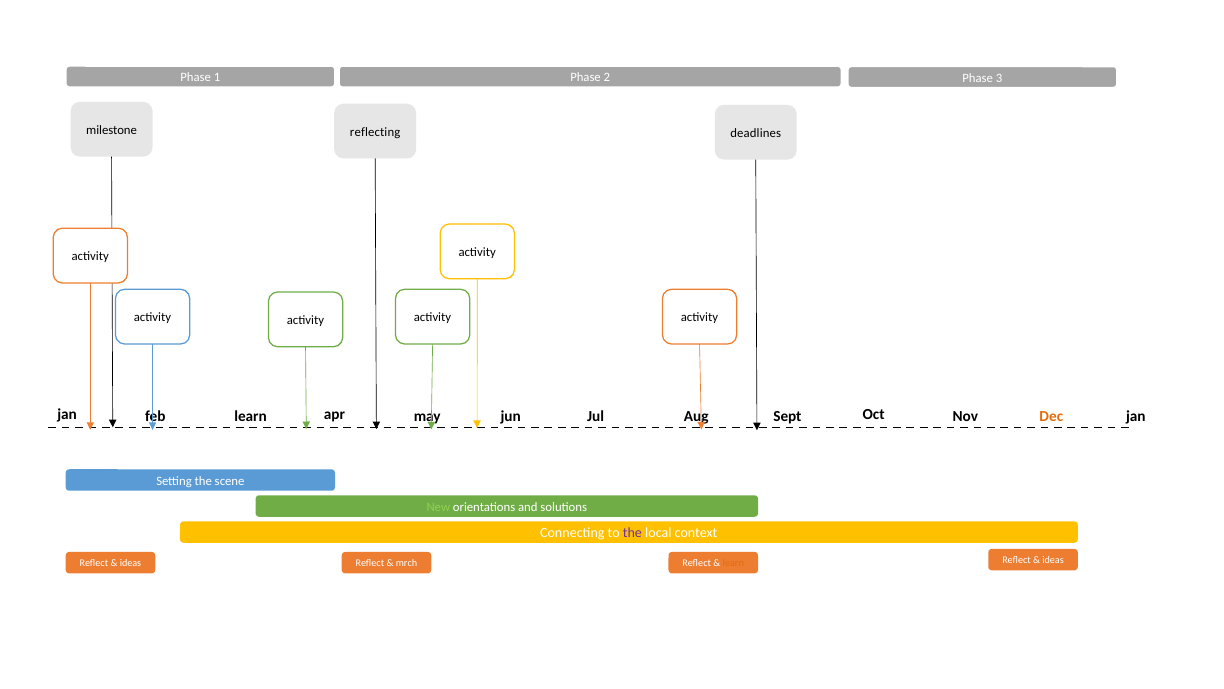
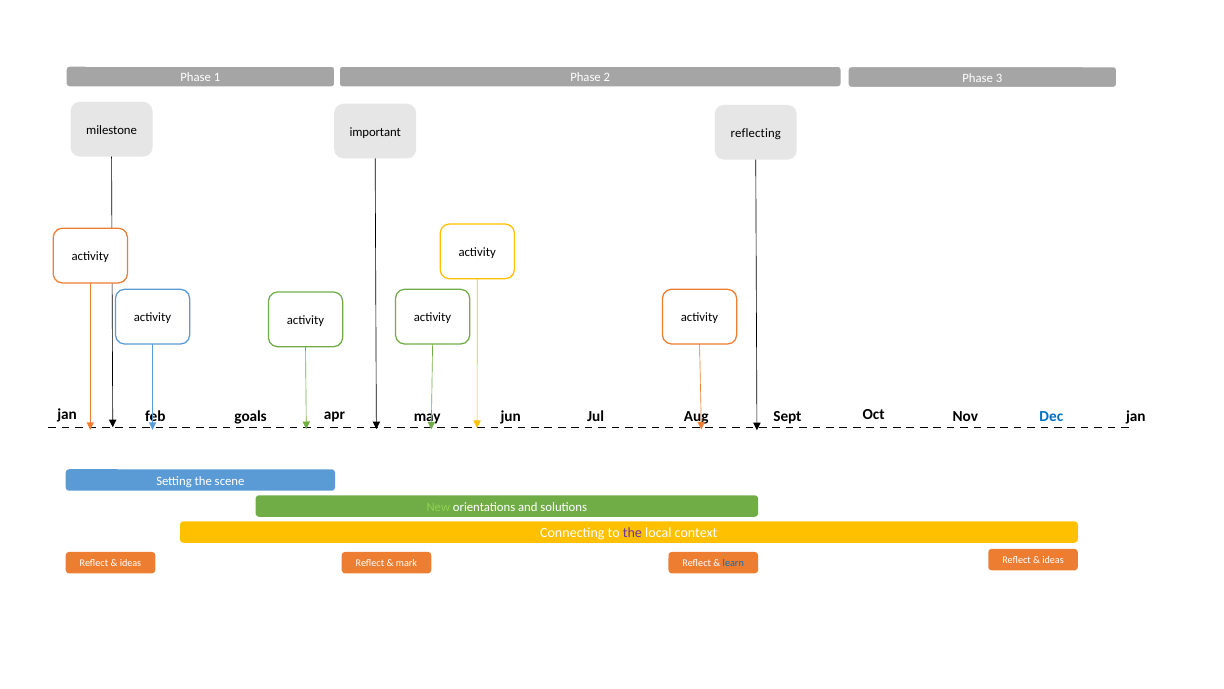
deadlines: deadlines -> reflecting (756, 133)
reflecting: reflecting -> important (375, 132)
learn: learn -> goals (251, 416)
Dec colour: orange -> blue (1051, 416)
mrch: mrch -> mark (406, 563)
learn colour: orange -> blue (733, 563)
